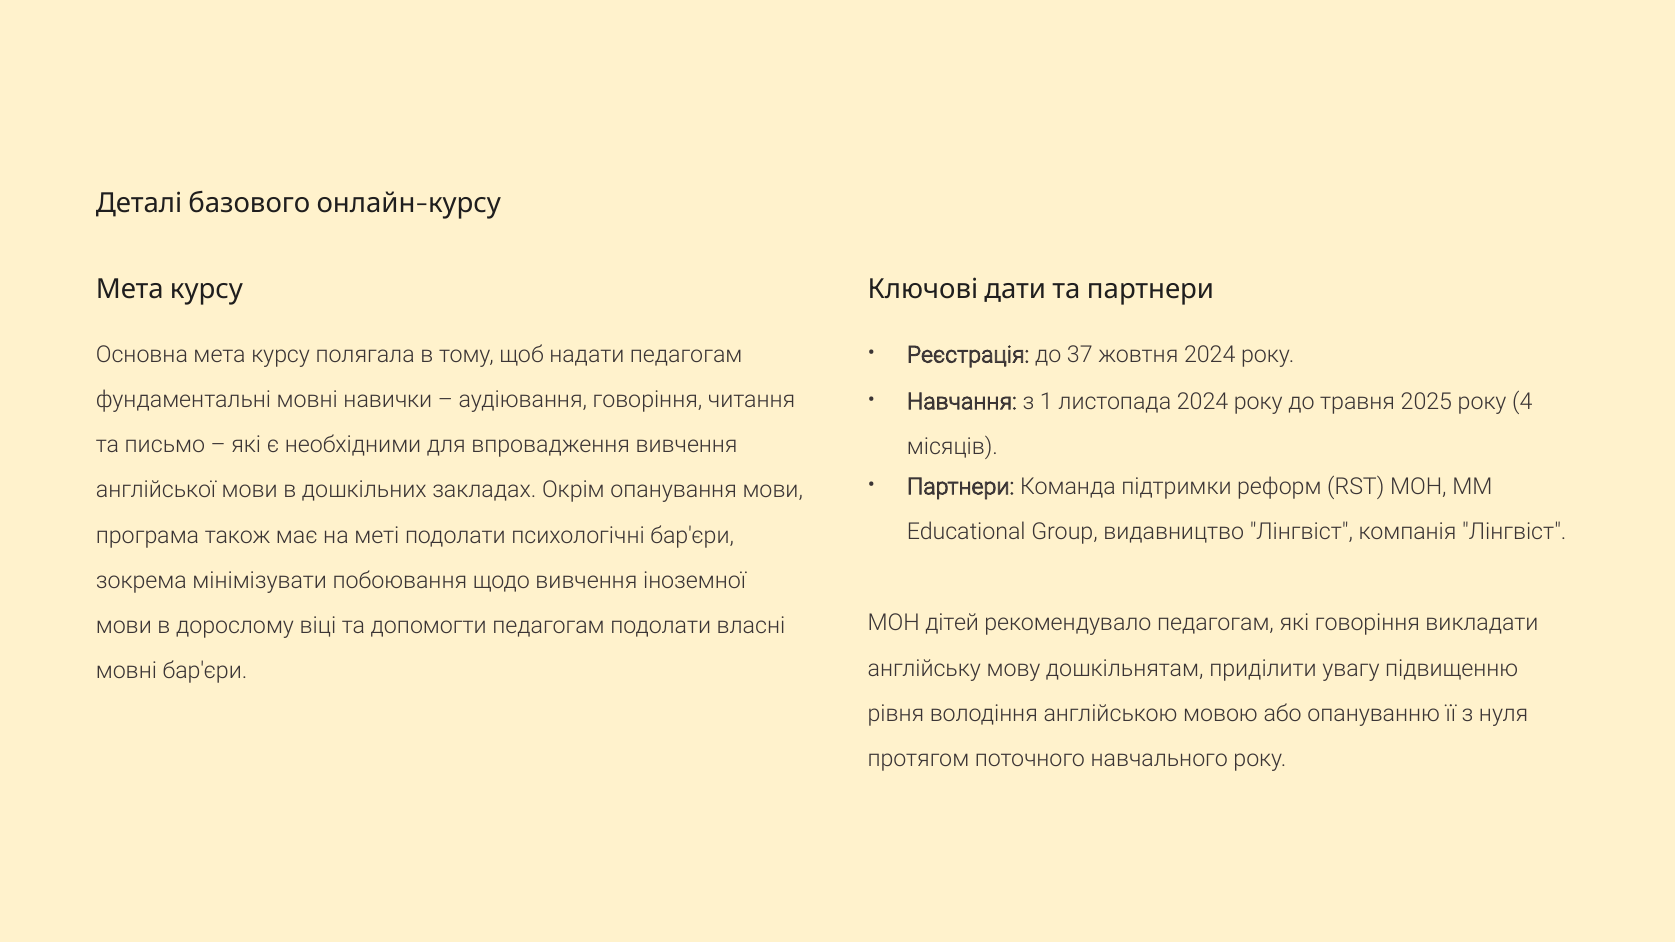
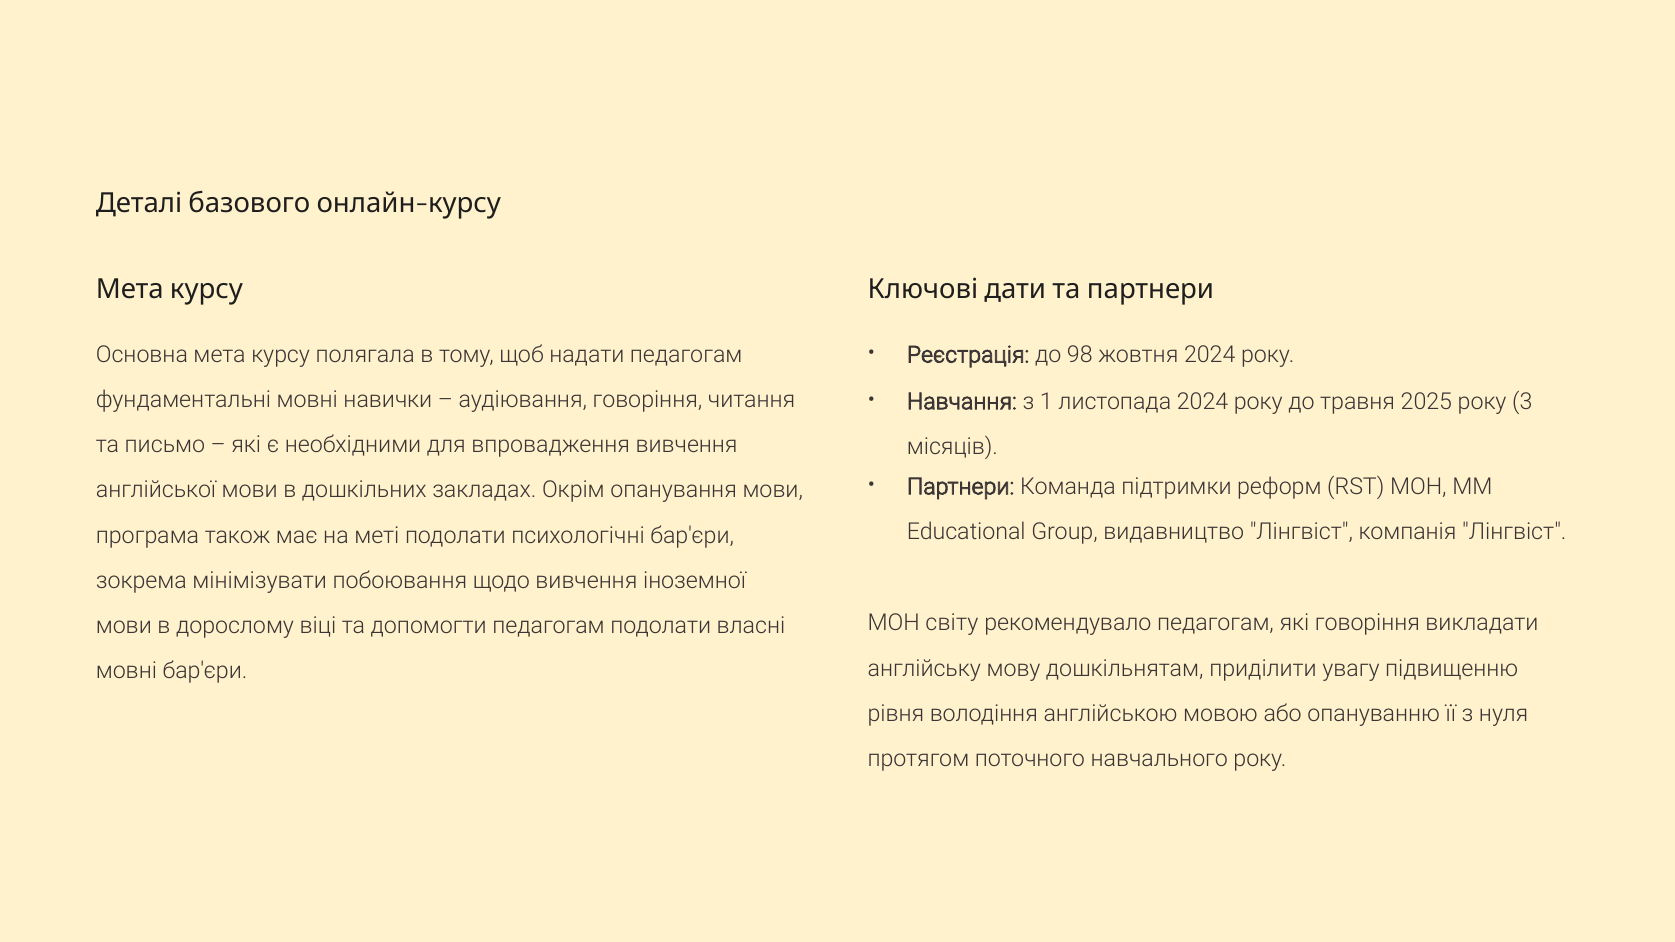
37: 37 -> 98 (1080, 355)
4: 4 -> 3 (1522, 402)
дітей: дітей -> світу (952, 623)
